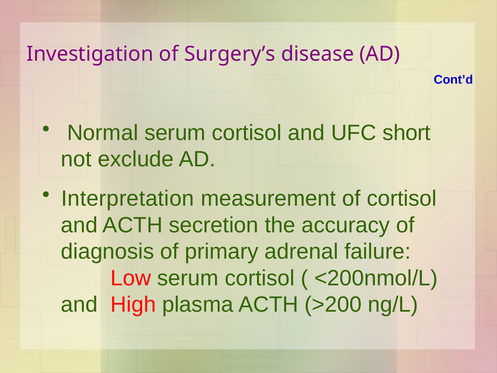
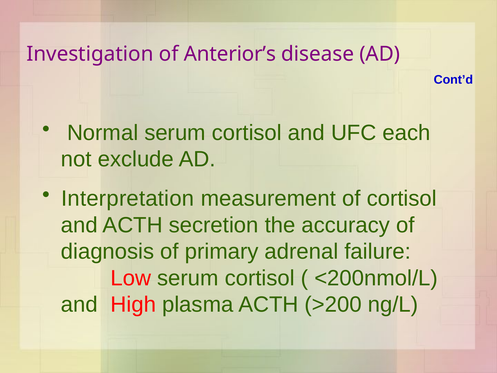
Surgery’s: Surgery’s -> Anterior’s (230, 54)
short: short -> each (407, 133)
